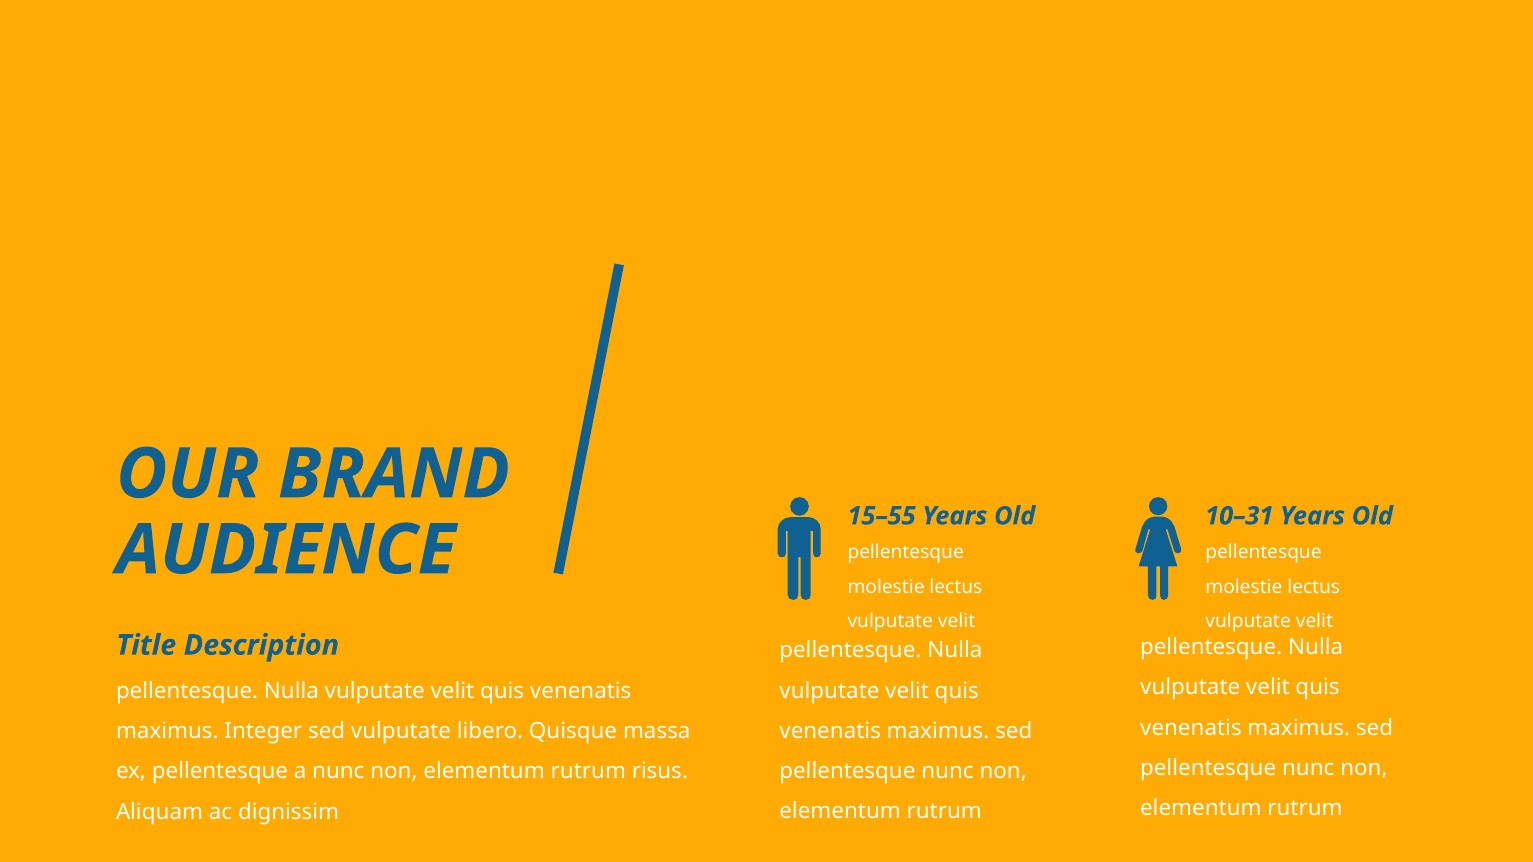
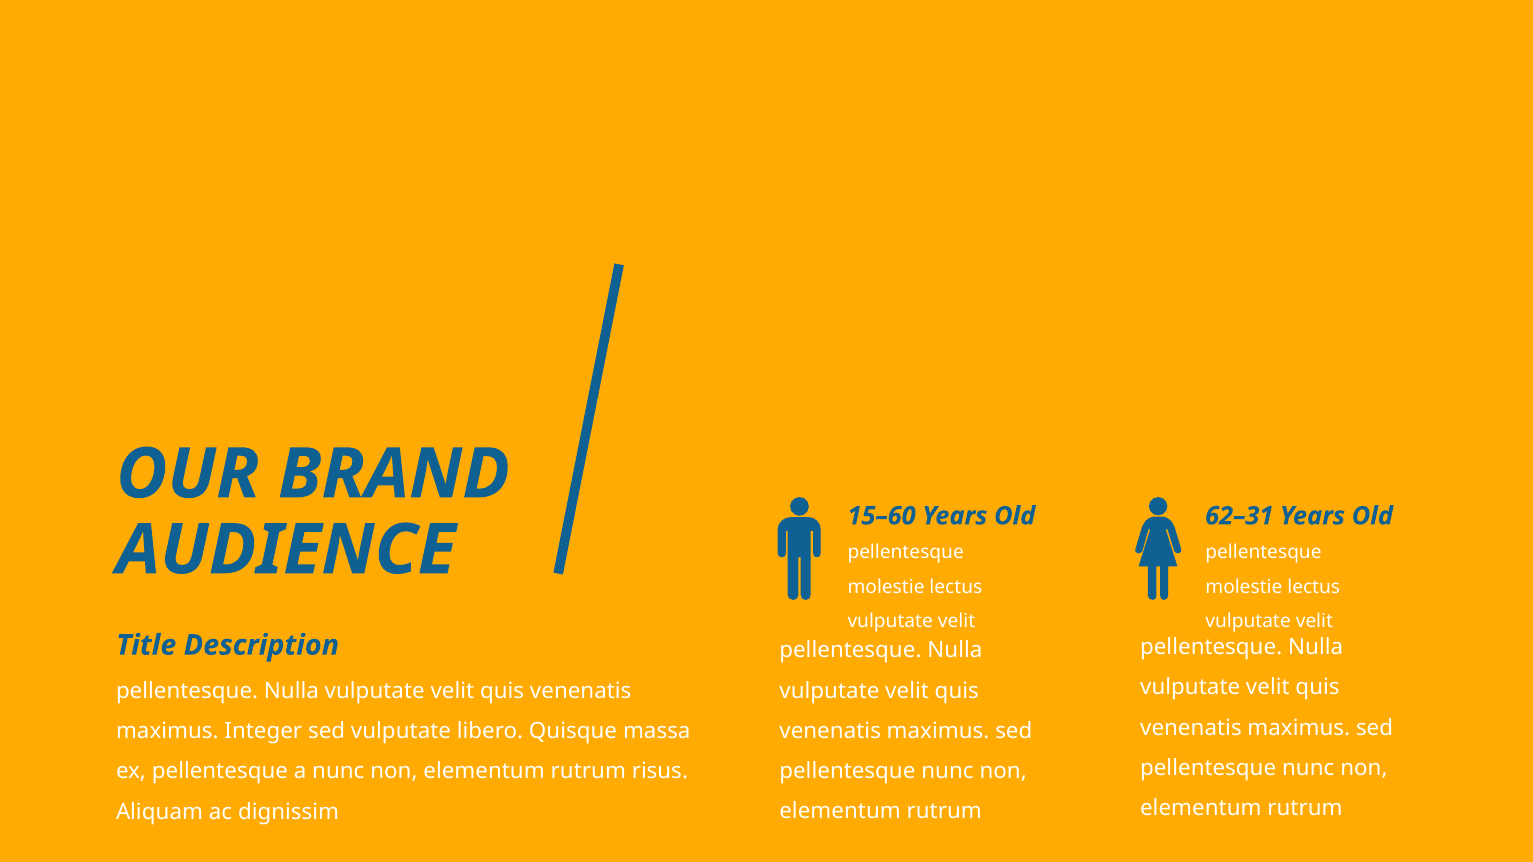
15–55: 15–55 -> 15–60 (882, 516)
10–31: 10–31 -> 62–31 (1239, 516)
